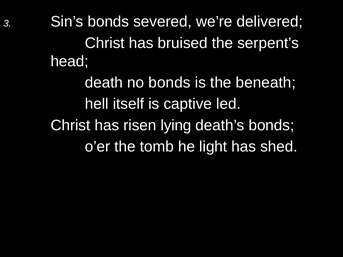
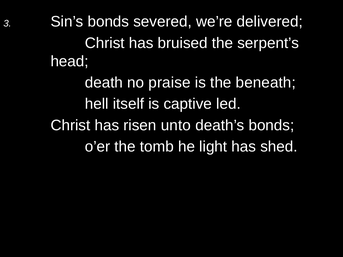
no bonds: bonds -> praise (170, 83)
lying: lying -> unto (176, 125)
